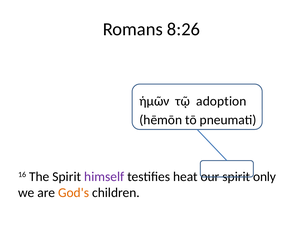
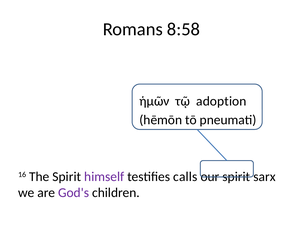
8:26: 8:26 -> 8:58 (184, 29)
heat: heat -> calls (185, 177)
only: only -> sarx (264, 177)
God's colour: orange -> purple (74, 193)
